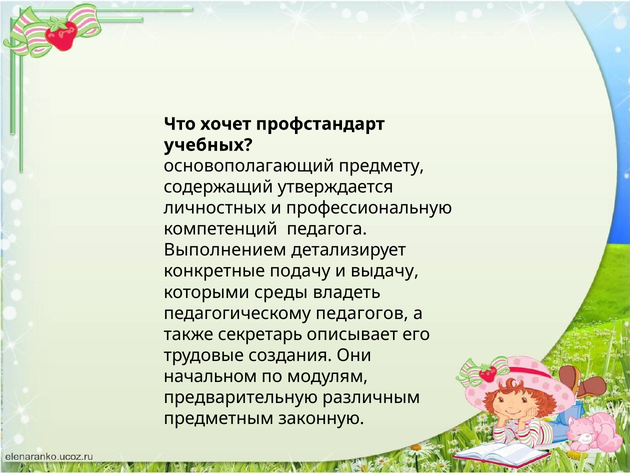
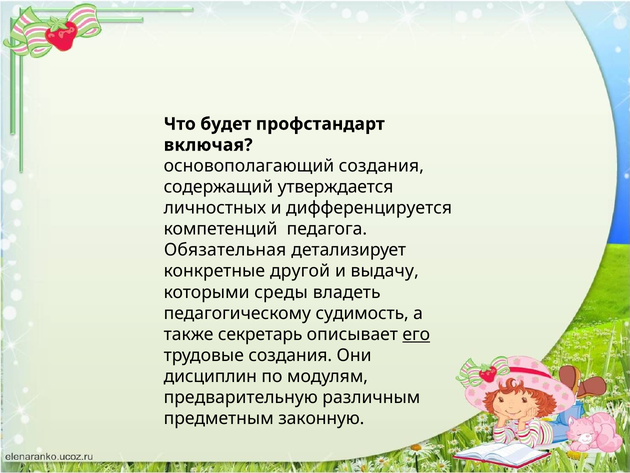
хочет: хочет -> будет (226, 124)
учебных: учебных -> включая (208, 145)
основополагающий предмету: предмету -> создания (381, 166)
профессиональную: профессиональную -> дифференцируется (369, 208)
Выполнением: Выполнением -> Обязательная (225, 250)
подачу: подачу -> другой (300, 271)
педагогов: педагогов -> судимость (362, 313)
его underline: none -> present (416, 334)
начальном: начальном -> дисциплин (210, 376)
